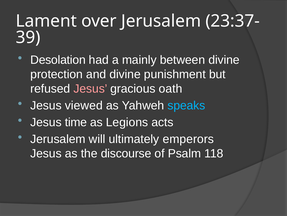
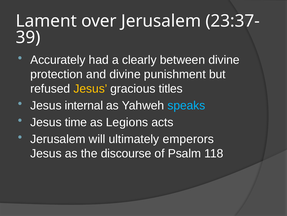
Desolation: Desolation -> Accurately (58, 60)
mainly: mainly -> clearly (139, 60)
Jesus colour: pink -> yellow (90, 88)
oath: oath -> titles (171, 88)
viewed: viewed -> internal (84, 105)
